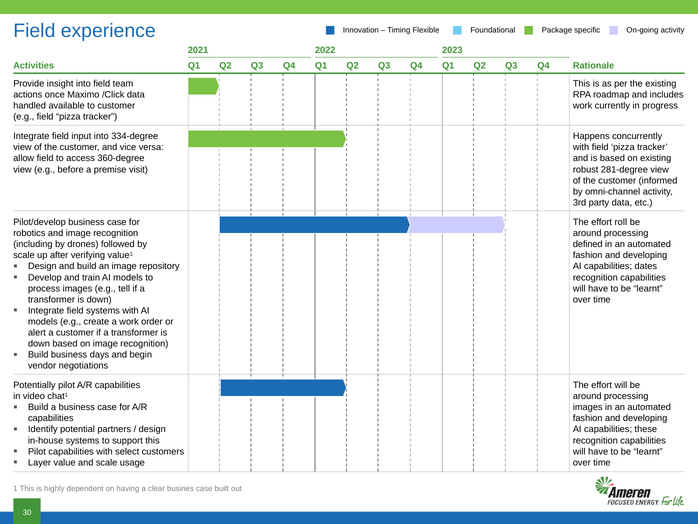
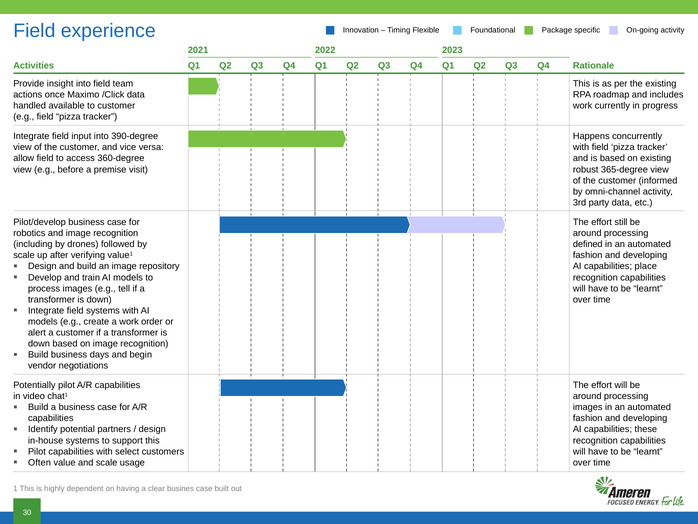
334-degree: 334-degree -> 390-degree (135, 136)
281-degree: 281-degree -> 365-degree (624, 169)
roll: roll -> still (621, 222)
dates: dates -> place (646, 266)
Layer: Layer -> Often (40, 462)
